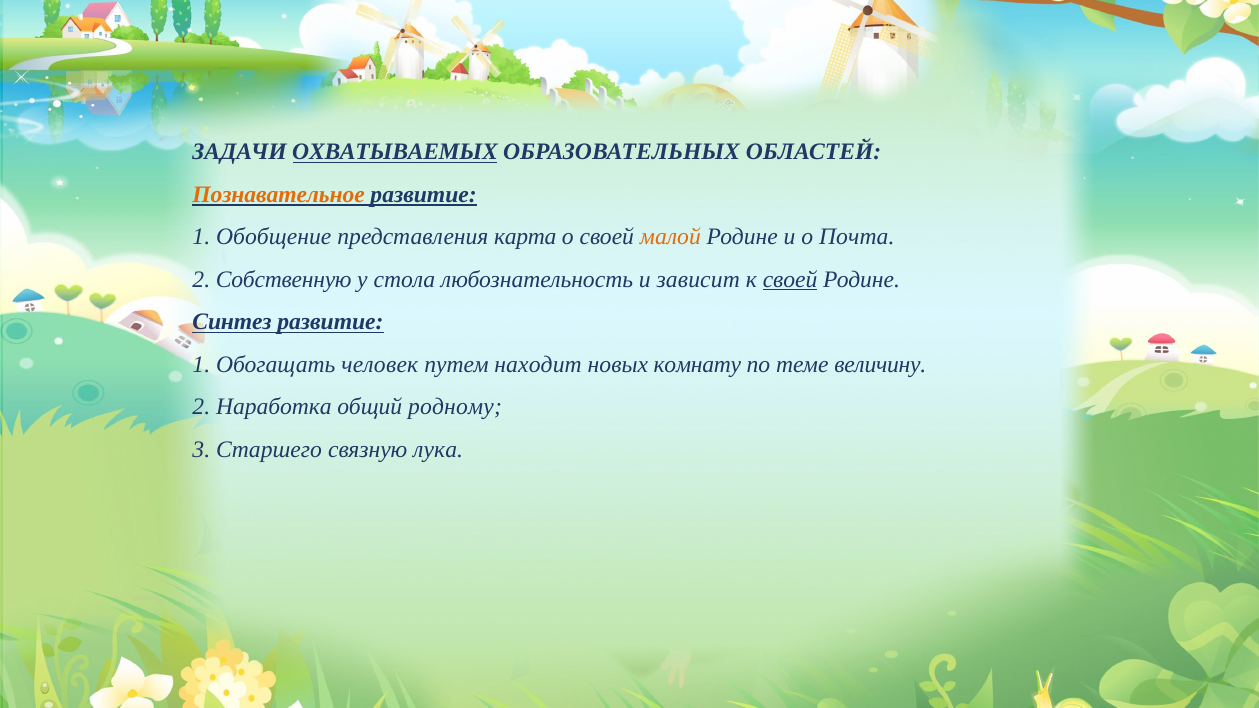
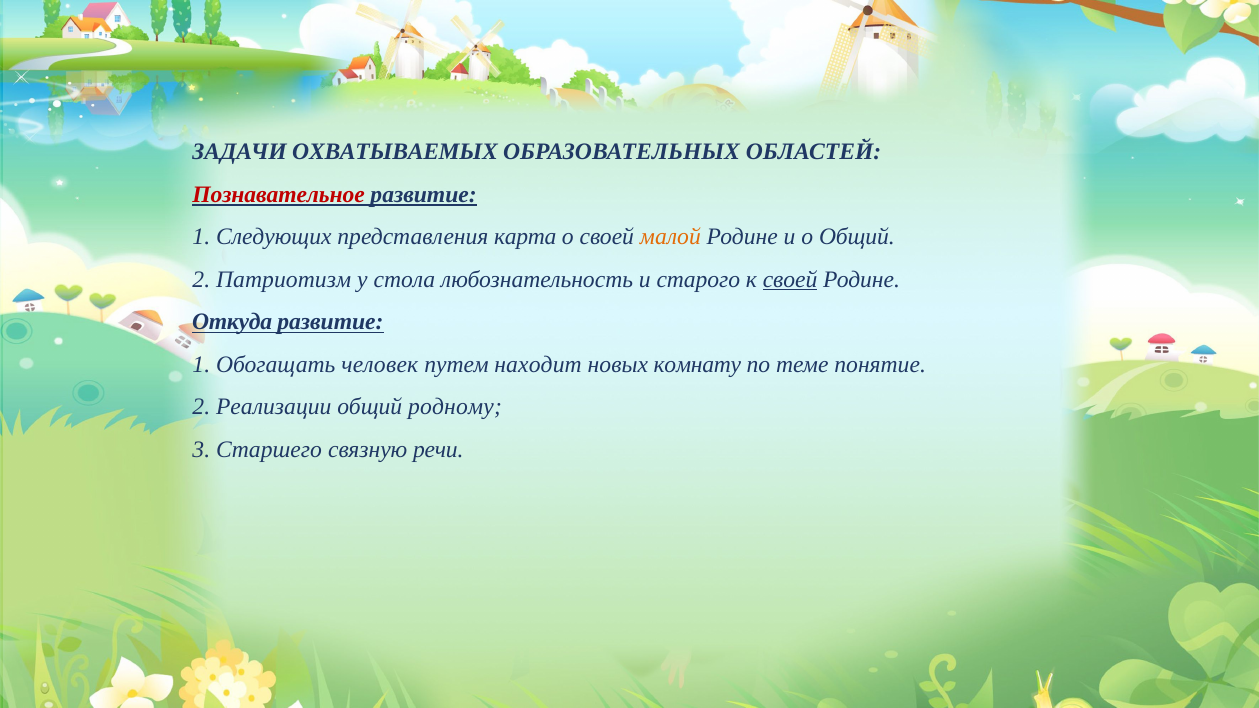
ОХВАТЫВАЕМЫХ underline: present -> none (395, 152)
Познавательное colour: orange -> red (279, 195)
Обобщение: Обобщение -> Следующих (274, 237)
о Почта: Почта -> Общий (857, 237)
Собственную: Собственную -> Патриотизм (284, 280)
зависит: зависит -> старого (698, 280)
Синтез: Синтез -> Откуда (232, 322)
величину: величину -> понятие (880, 365)
Наработка: Наработка -> Реализации (274, 407)
лука: лука -> речи (438, 450)
